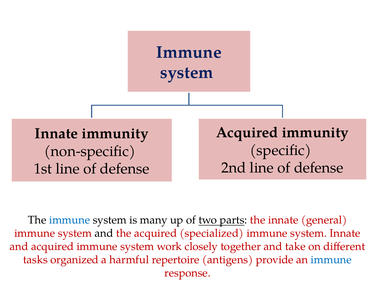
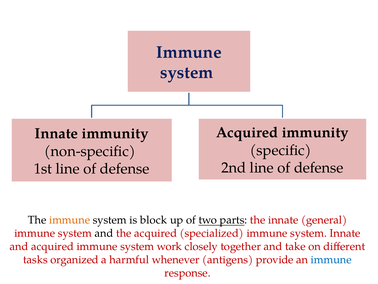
immune colour: blue -> orange (70, 219)
many: many -> block (154, 219)
repertoire: repertoire -> whenever (176, 259)
